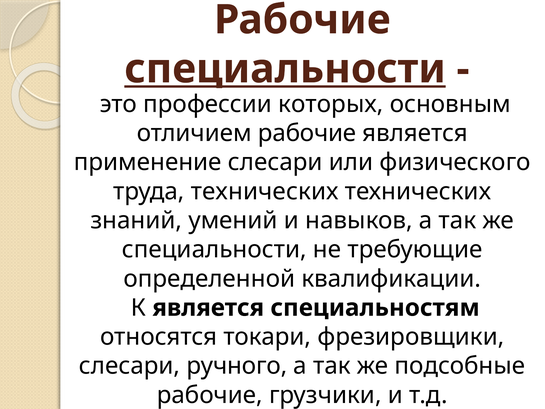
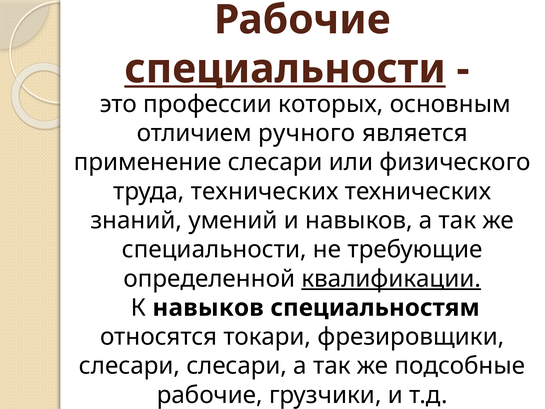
отличием рабочие: рабочие -> ручного (307, 133)
квалификации underline: none -> present (391, 279)
К является: является -> навыков (208, 308)
слесари ручного: ручного -> слесари (237, 366)
